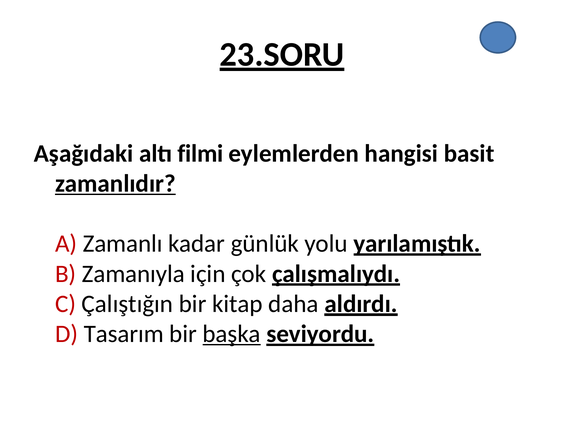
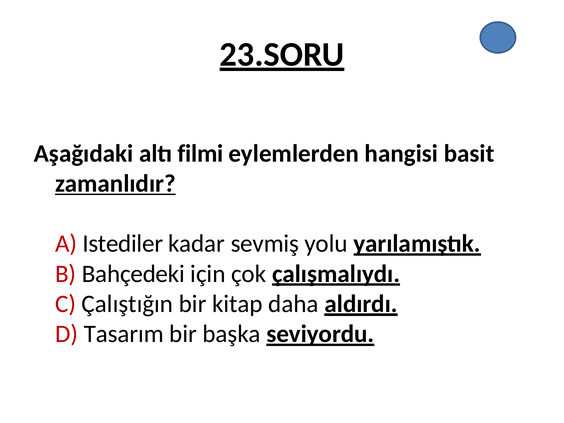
Zamanlı: Zamanlı -> Istediler (123, 244)
günlük: günlük -> sevmiş (265, 244)
Zamanıyla: Zamanıyla -> Bahçedeki (133, 274)
başka underline: present -> none (232, 334)
